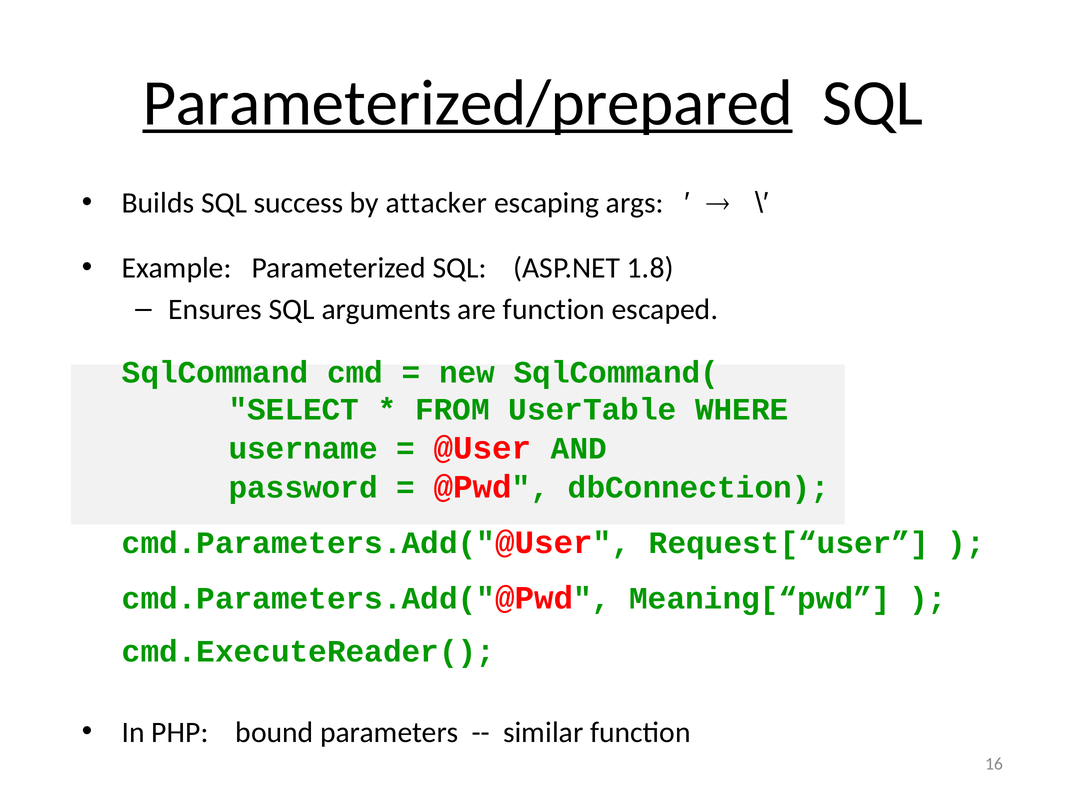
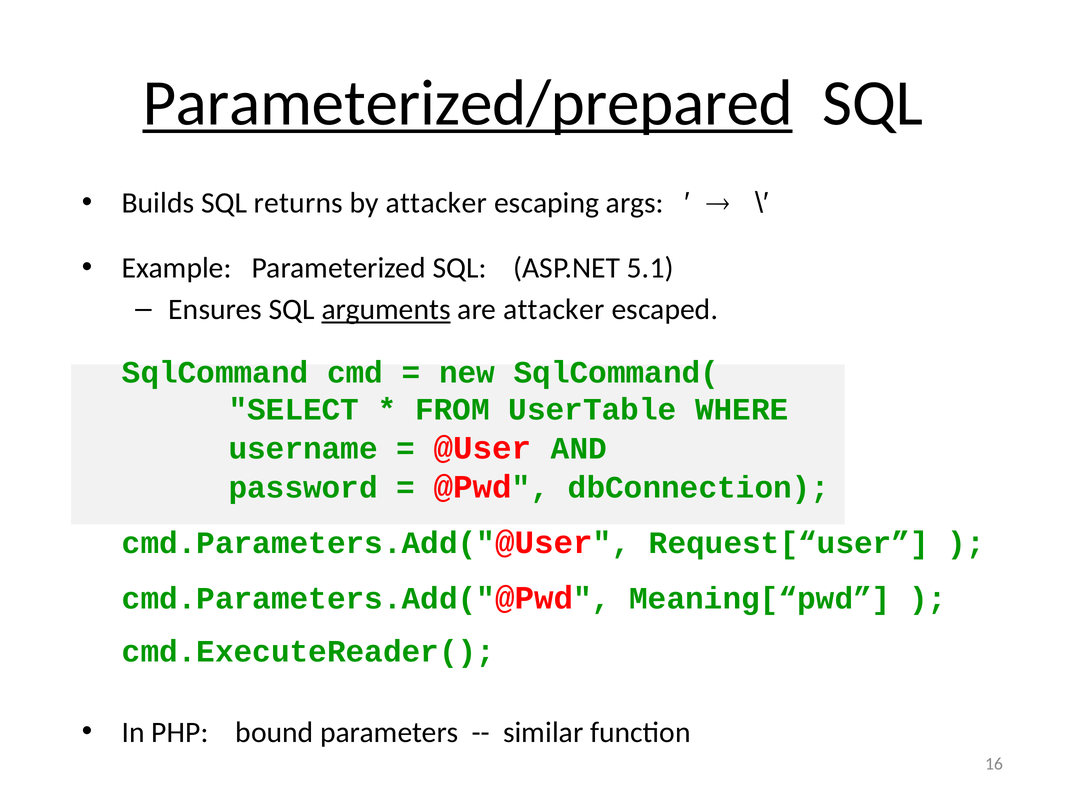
success: success -> returns (298, 203)
1.8: 1.8 -> 5.1 (650, 268)
arguments underline: none -> present (386, 310)
are function: function -> attacker (554, 310)
